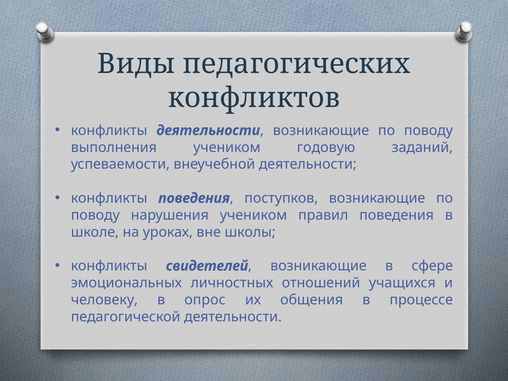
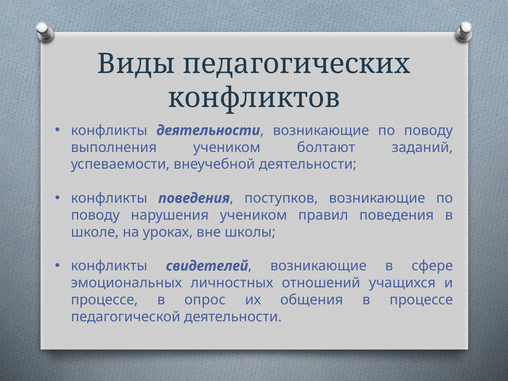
годовую: годовую -> болтают (326, 147)
человеку: человеку -> процессе (104, 300)
